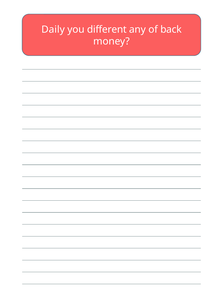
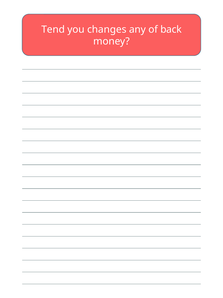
Daily: Daily -> Tend (53, 29)
different: different -> changes (107, 29)
